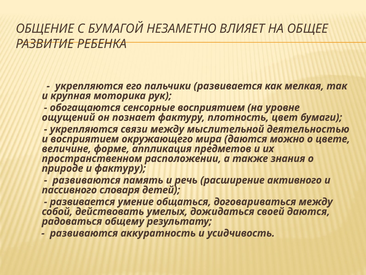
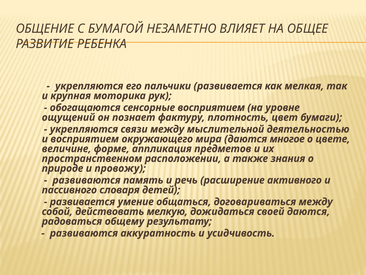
можно: можно -> многое (287, 139)
и фактуру: фактуру -> провожу (120, 168)
умелых: умелых -> мелкую (167, 211)
